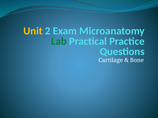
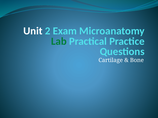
Unit colour: yellow -> white (33, 31)
